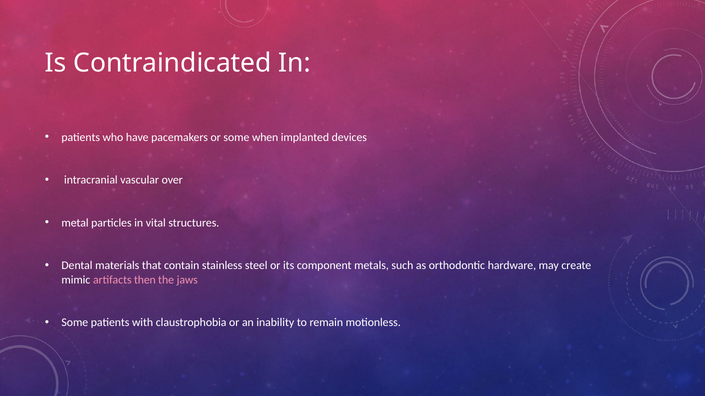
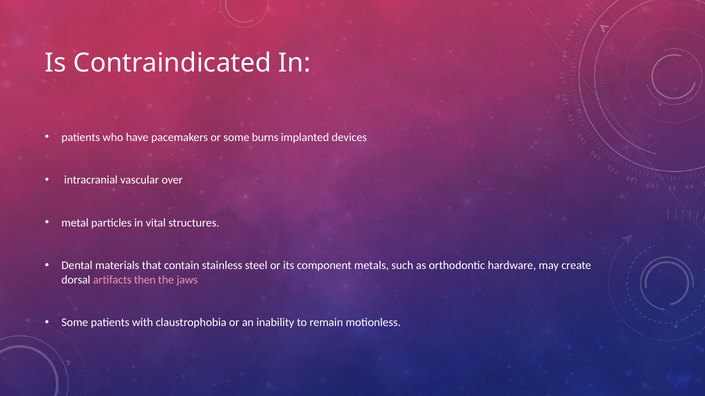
when: when -> burns (265, 137)
mimic: mimic -> dorsal (76, 280)
